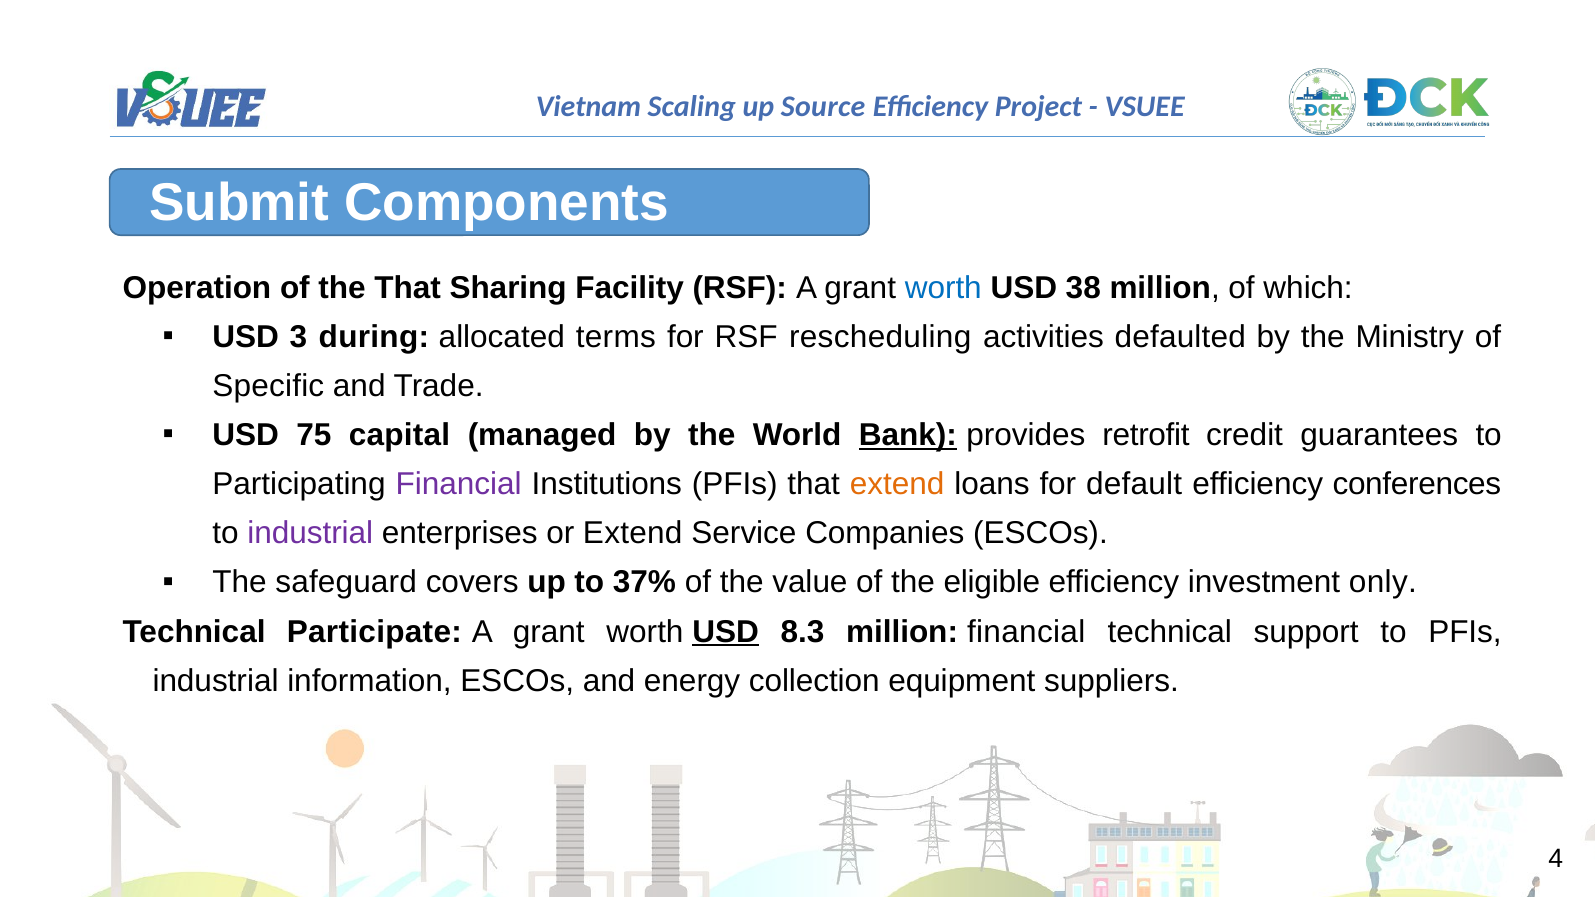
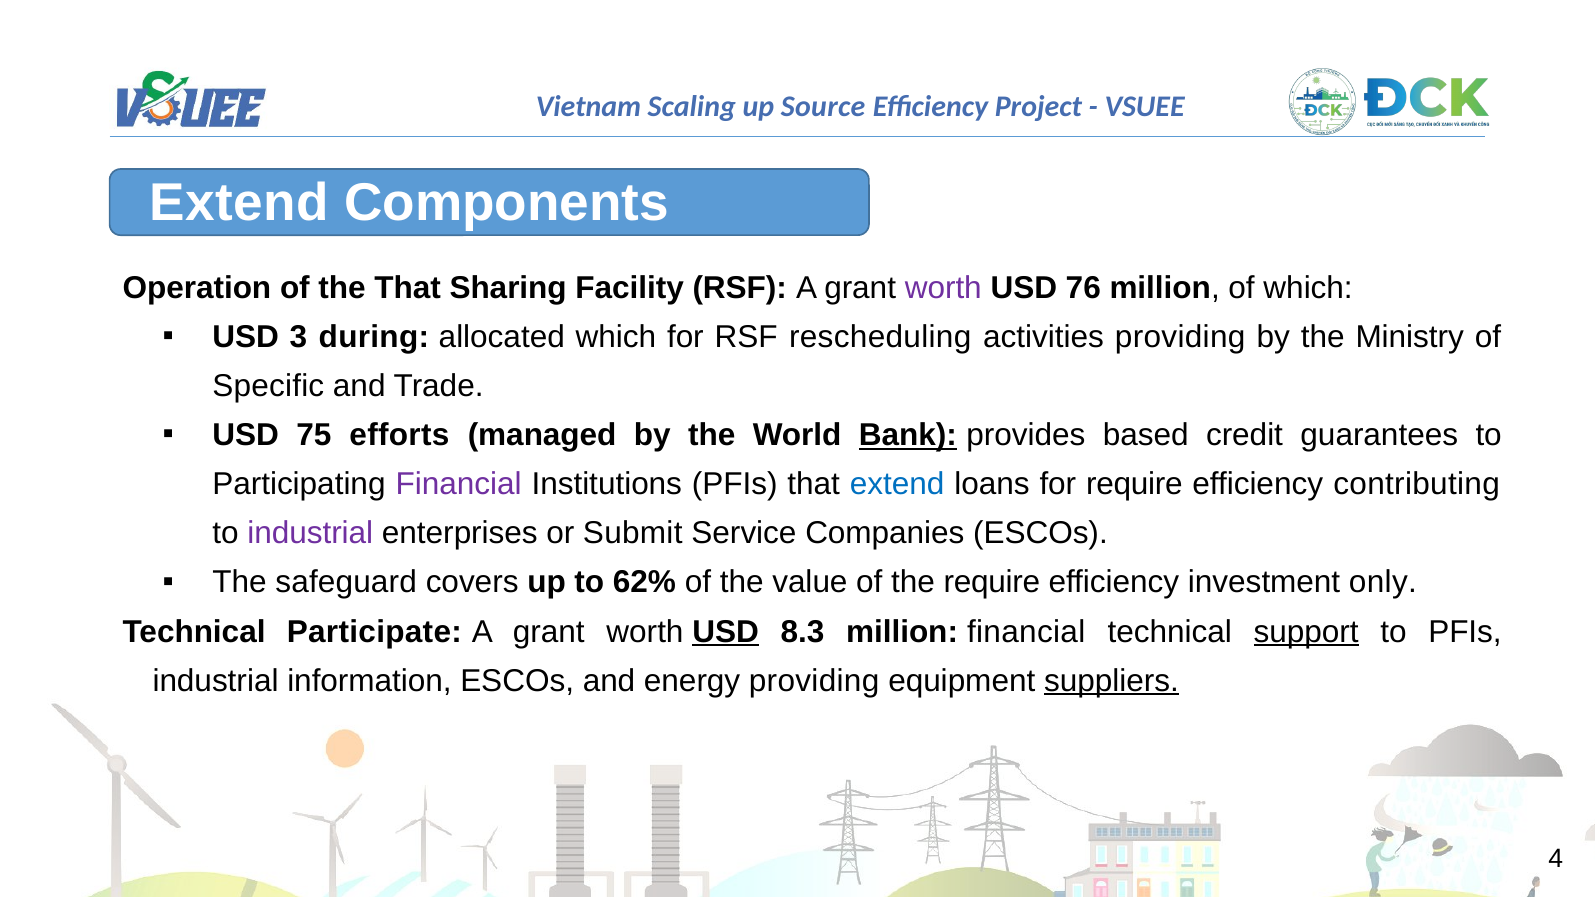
Submit: Submit -> Extend (239, 203)
worth colour: blue -> purple (943, 288)
38: 38 -> 76 (1083, 288)
allocated terms: terms -> which (616, 337)
activities defaulted: defaulted -> providing (1180, 337)
capital: capital -> efforts (399, 435)
retrofit: retrofit -> based (1146, 435)
extend colour: orange -> blue (897, 484)
for default: default -> require (1134, 484)
conferences: conferences -> contributing (1417, 484)
or Extend: Extend -> Submit (633, 534)
37%: 37% -> 62% (644, 583)
the eligible: eligible -> require (992, 583)
support underline: none -> present (1306, 632)
energy collection: collection -> providing (814, 681)
suppliers underline: none -> present (1111, 681)
